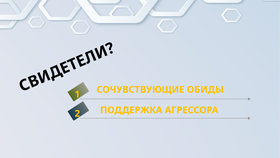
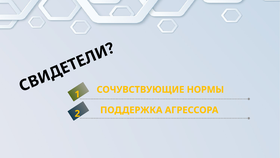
ОБИДЫ: ОБИДЫ -> НОРМЫ (205, 89)
